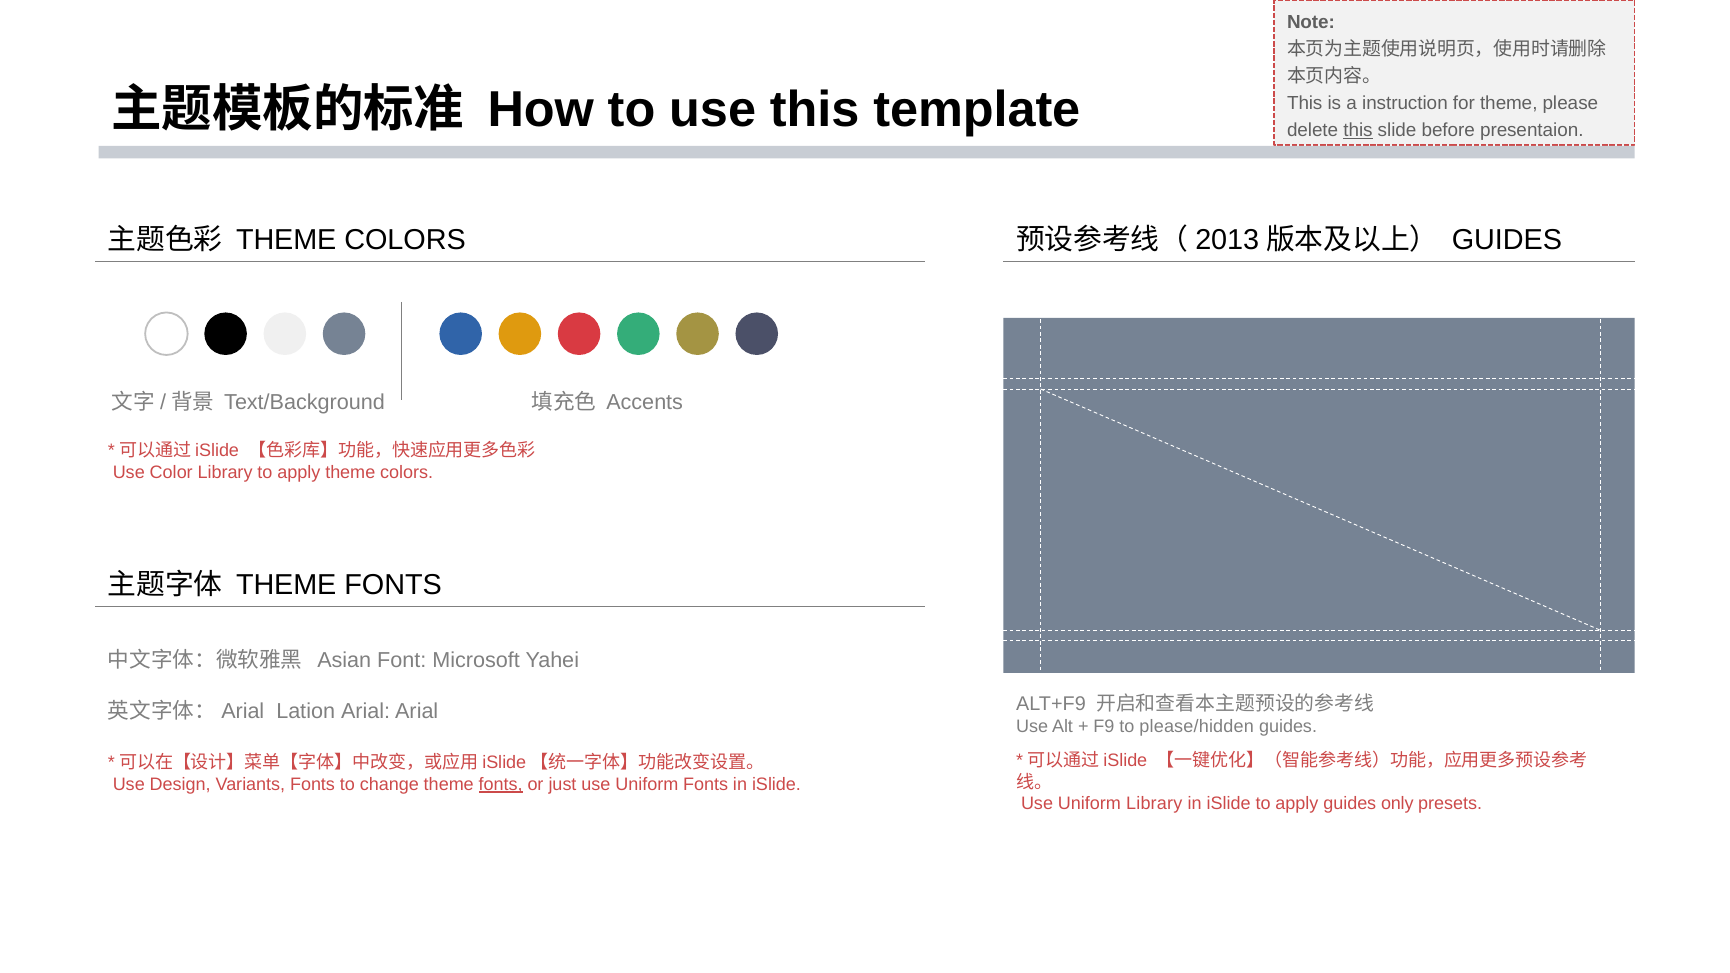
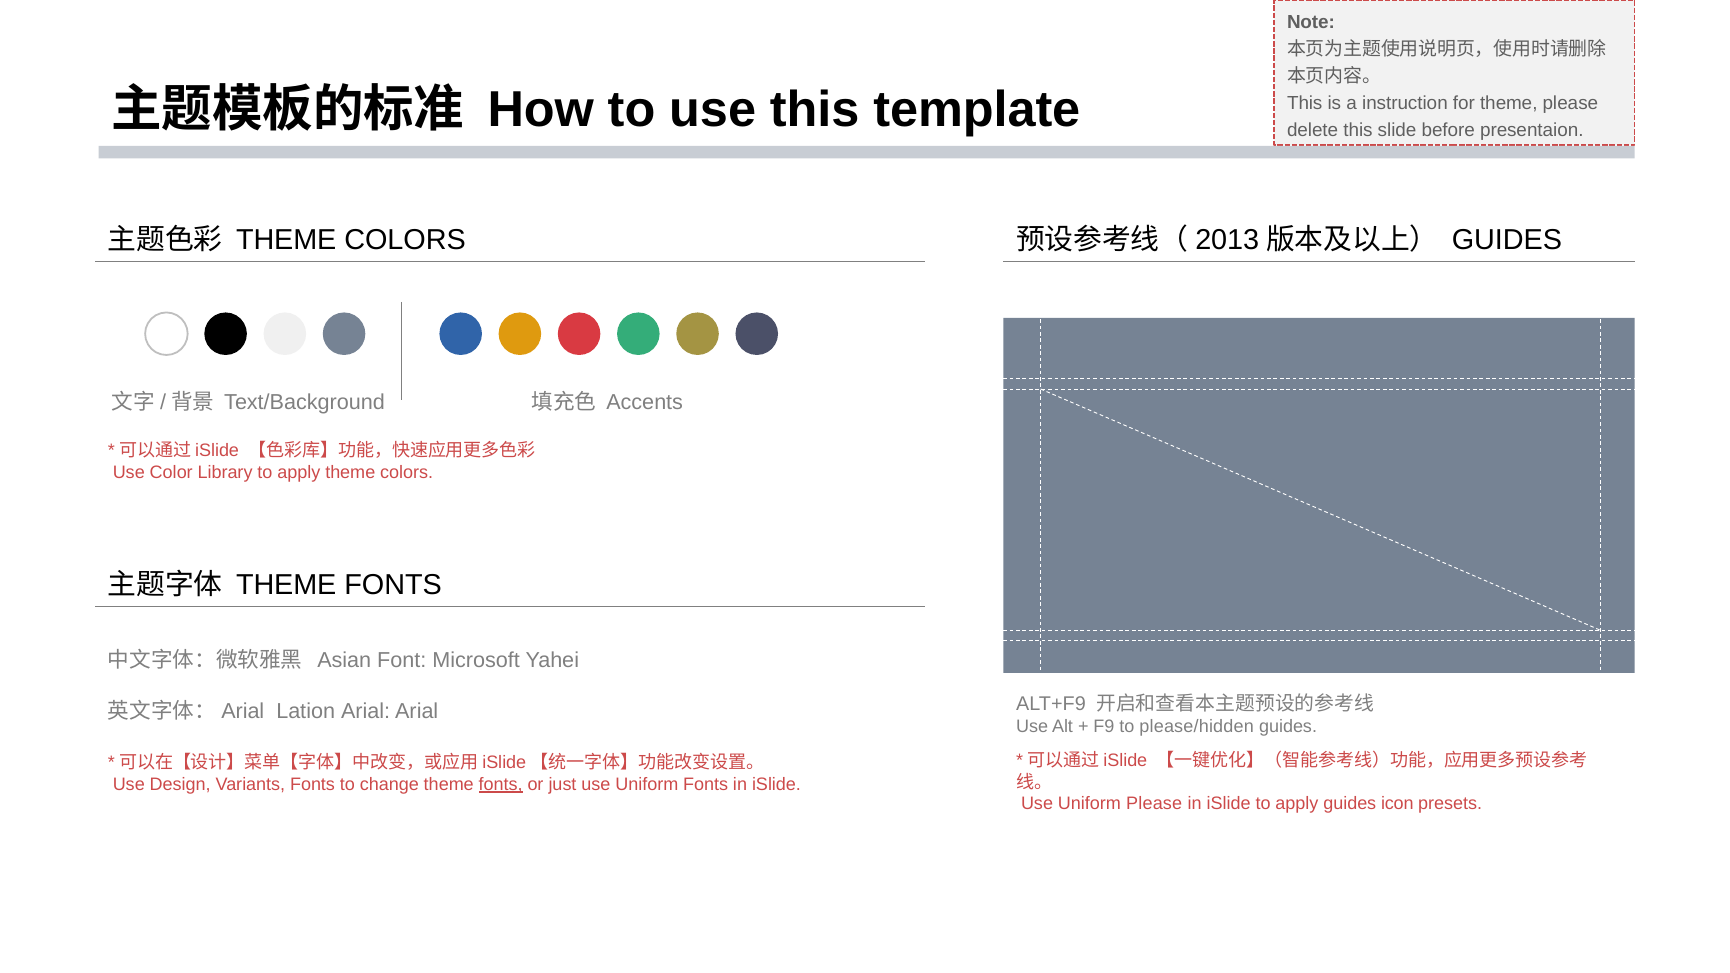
this underline: present -> none (1358, 131)
Uniform Library: Library -> Please (1154, 804)
only: only -> icon (1397, 804)
